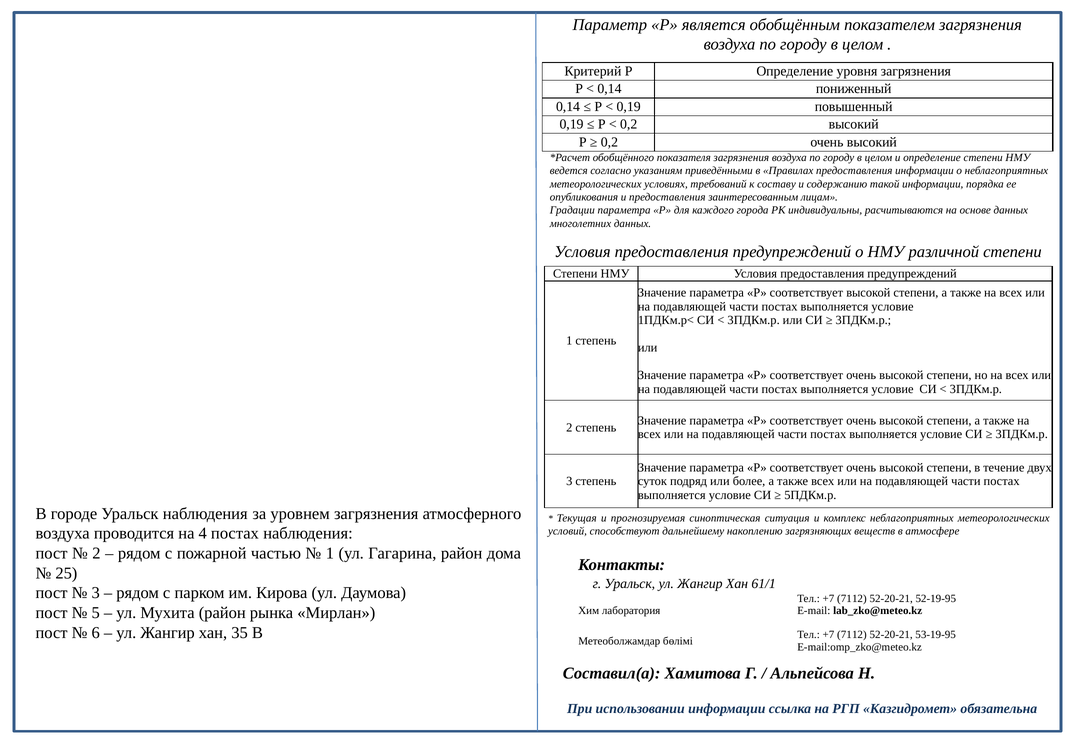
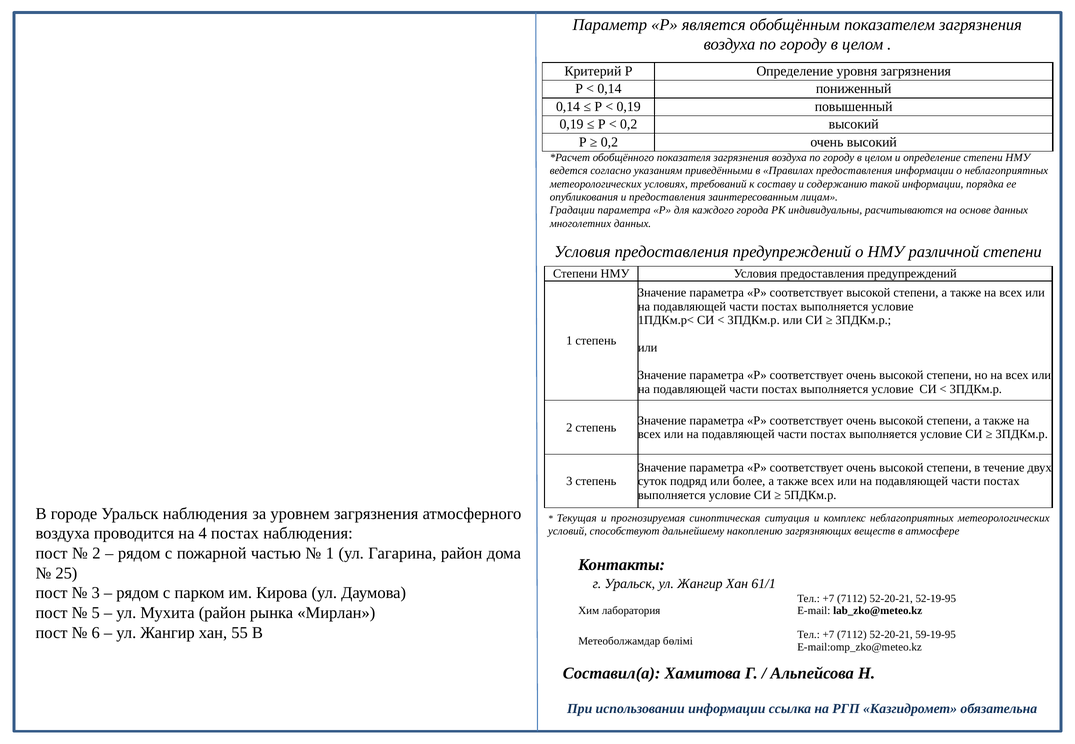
35: 35 -> 55 (240, 633)
53-19-95: 53-19-95 -> 59-19-95 (936, 635)
